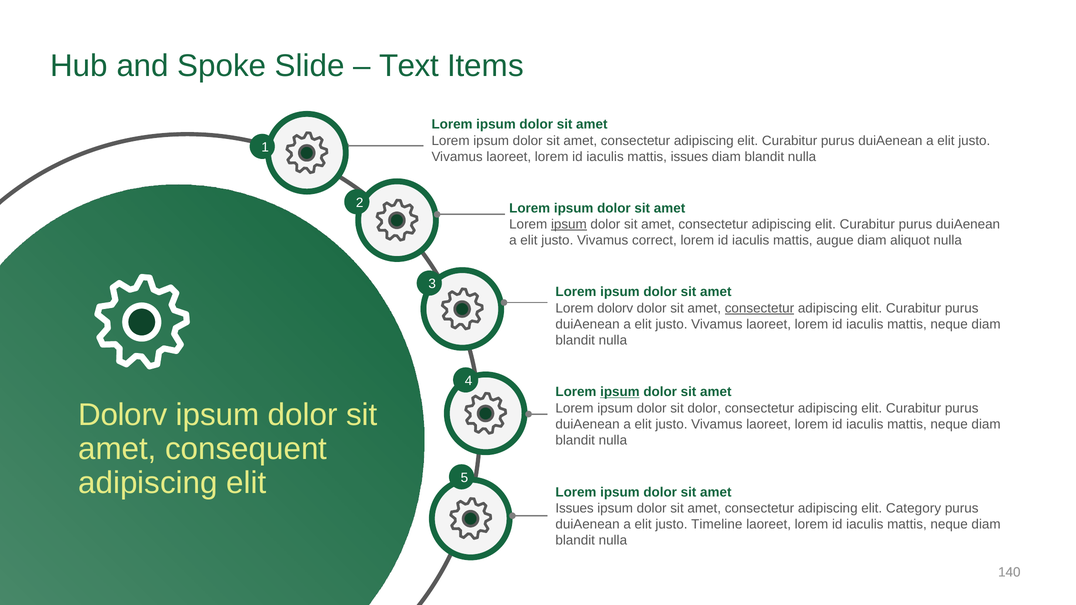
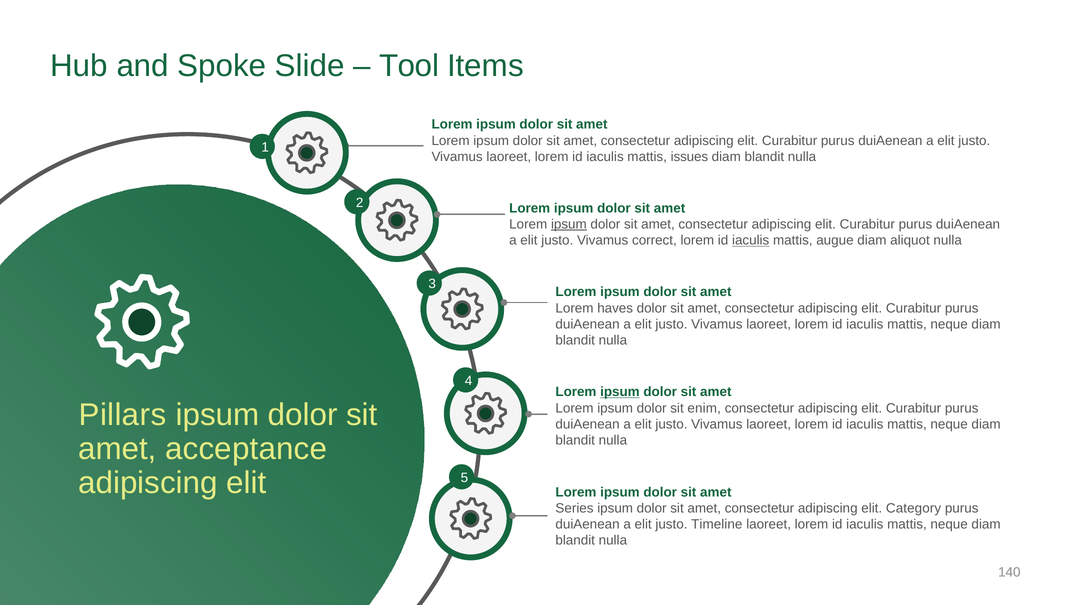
Text: Text -> Tool (409, 66)
iaculis underline: none -> present (751, 241)
Lorem dolorv: dolorv -> haves (615, 308)
consectetur underline: present -> none (759, 308)
Dolorv: Dolorv -> Pillars (123, 415)
sit dolor: dolor -> enim (704, 408)
consequent: consequent -> acceptance (246, 449)
Issues: Issues -> Series (575, 508)
